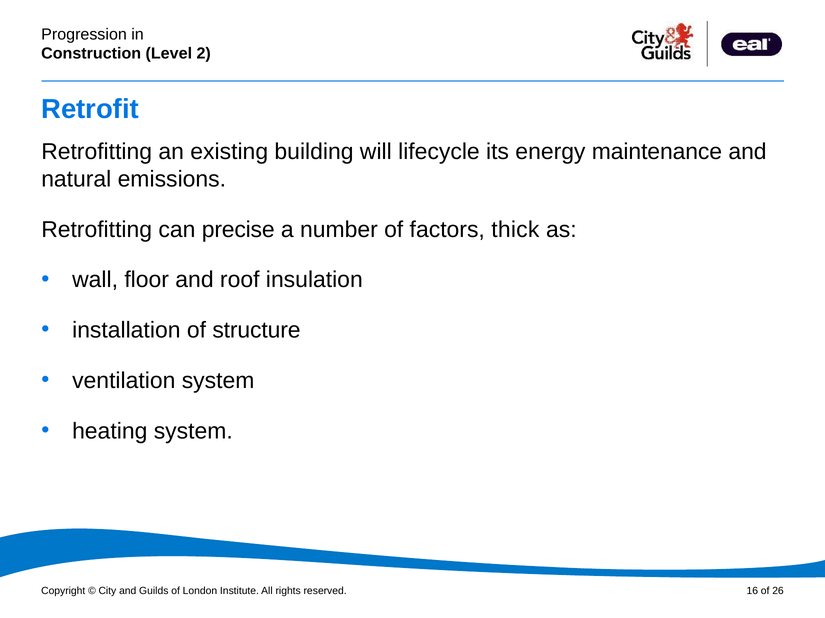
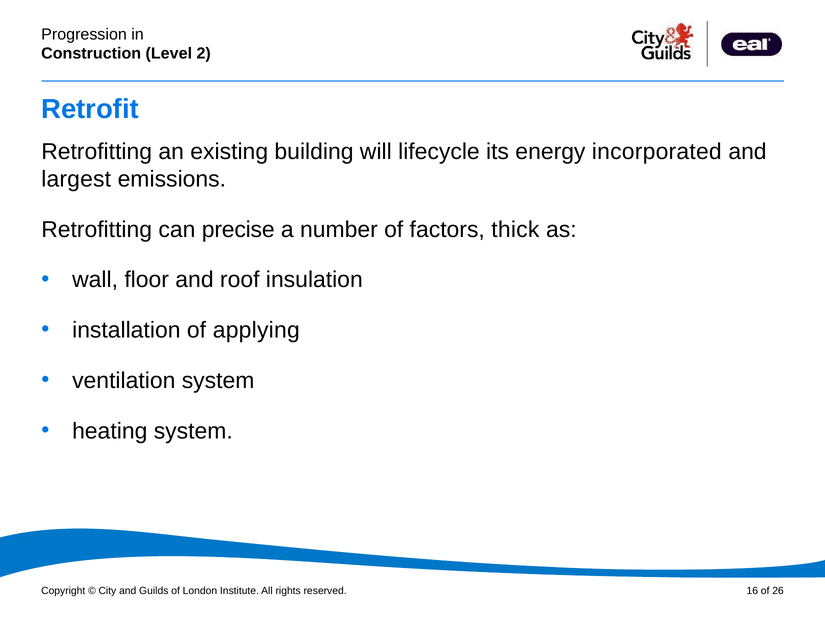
maintenance: maintenance -> incorporated (657, 152)
natural: natural -> largest (76, 179)
structure: structure -> applying (256, 331)
